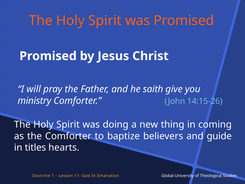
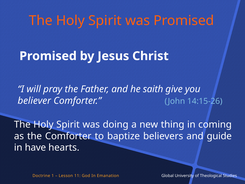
ministry: ministry -> believer (34, 101)
titles: titles -> have (35, 147)
